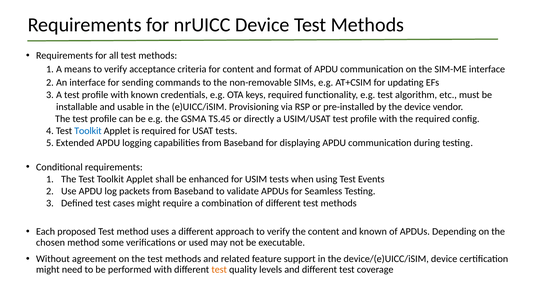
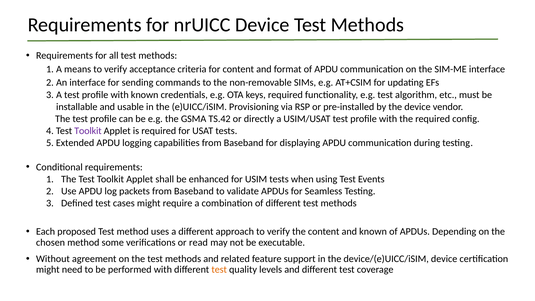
TS.45: TS.45 -> TS.42 (220, 119)
Toolkit colour: blue -> purple (88, 131)
used: used -> read (198, 242)
